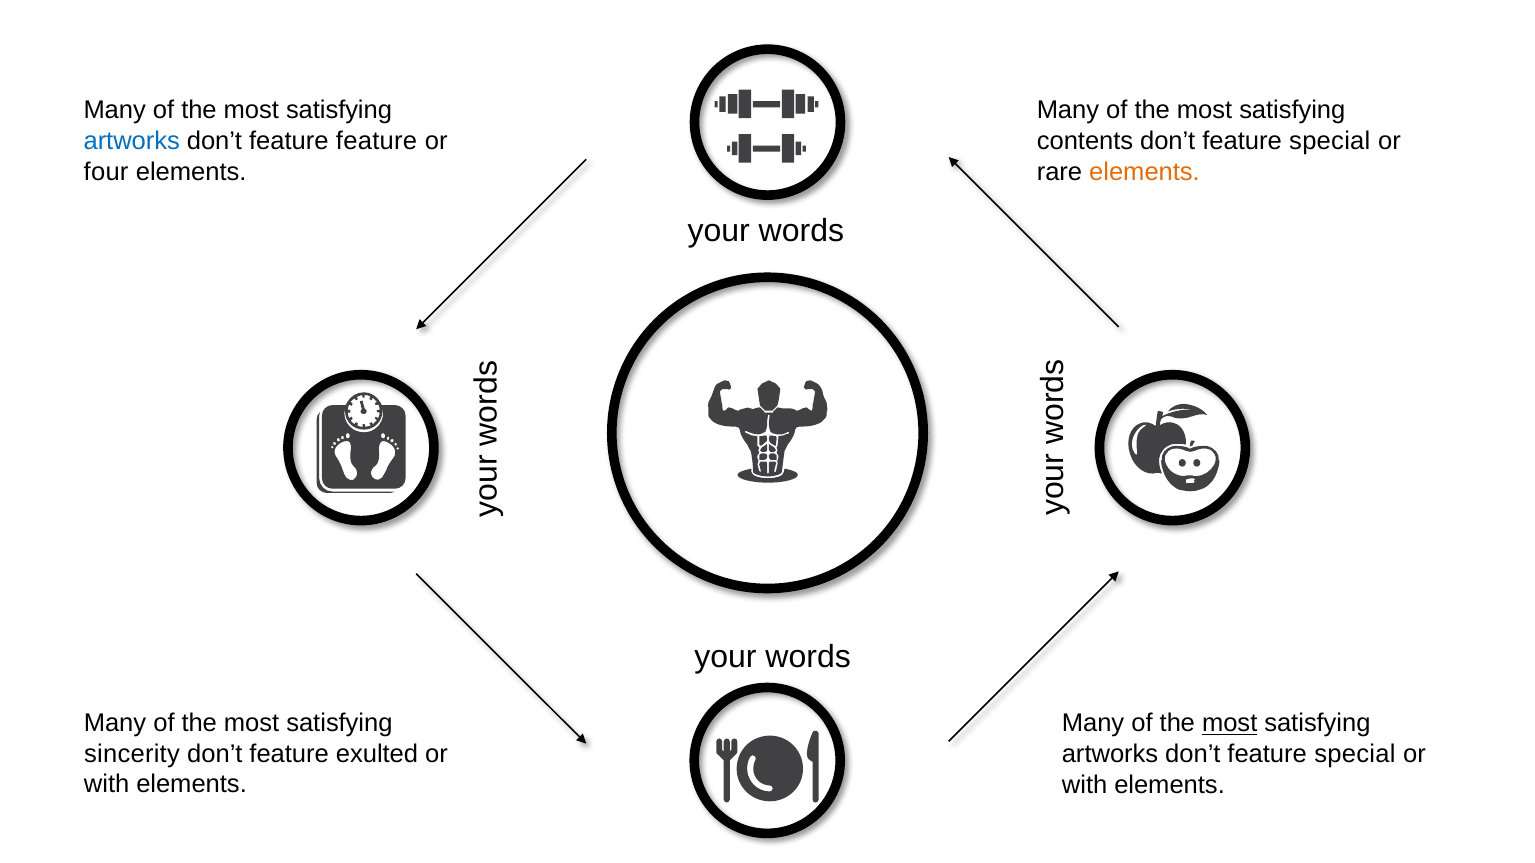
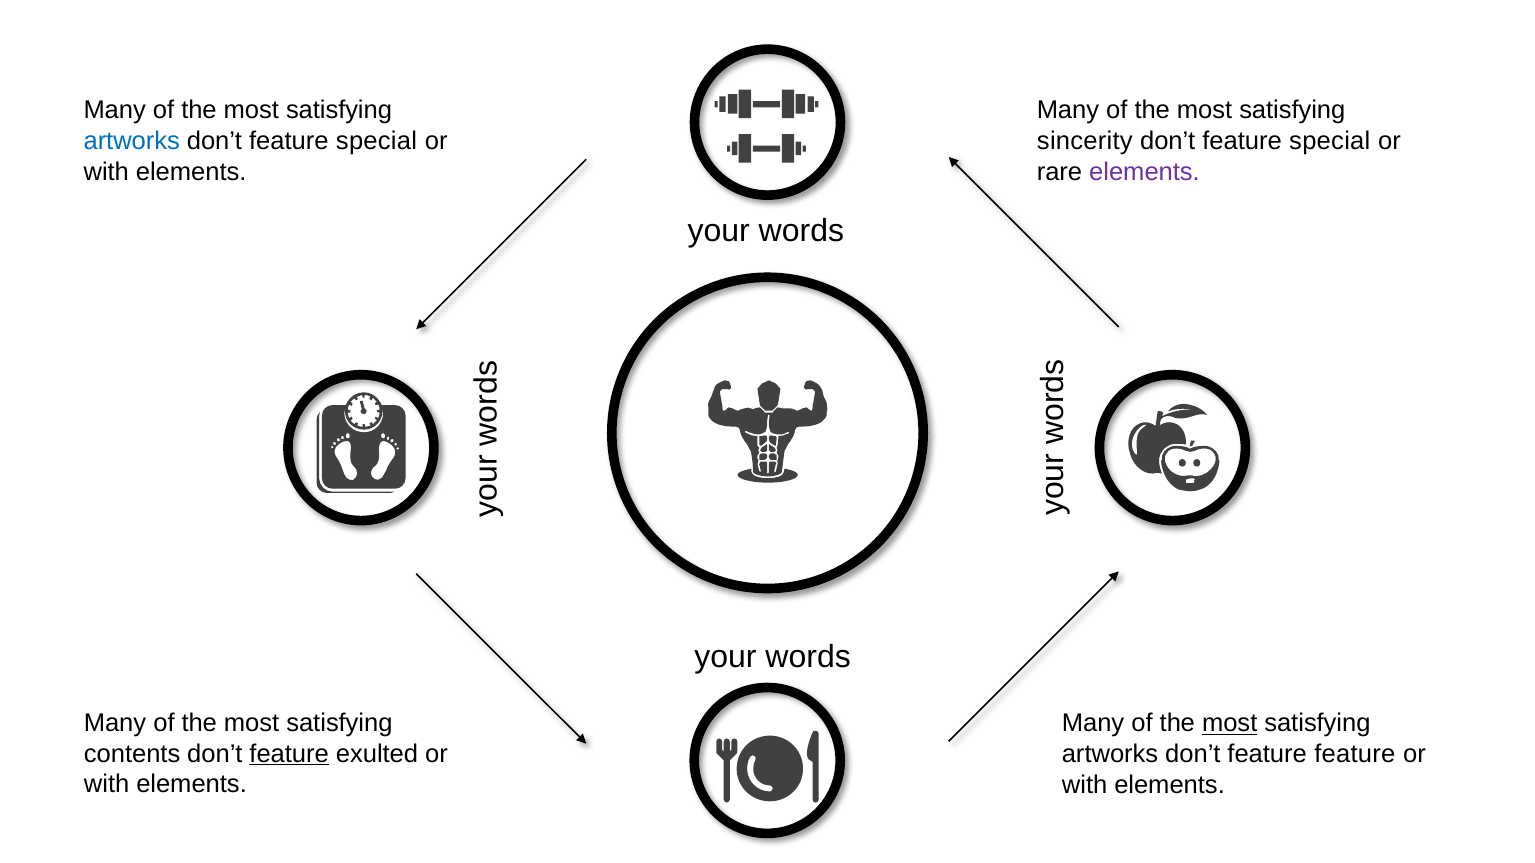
feature: feature -> special (377, 141)
contents: contents -> sincerity (1085, 141)
four: four -> with (106, 172)
elements colour: orange -> purple (1145, 172)
sincerity: sincerity -> contents (132, 754)
feature underline: none -> present (289, 754)
artworks don’t feature special: special -> feature (1355, 754)
